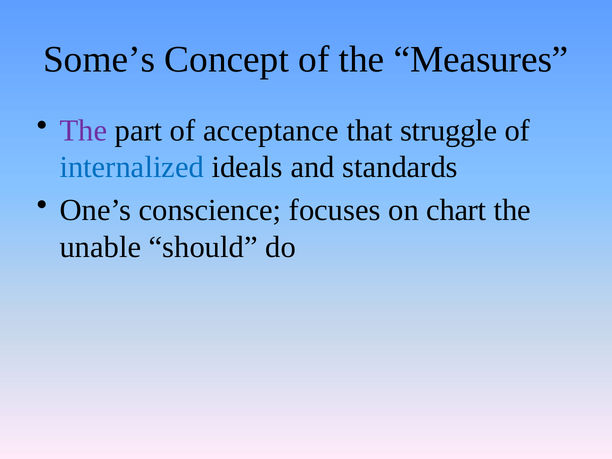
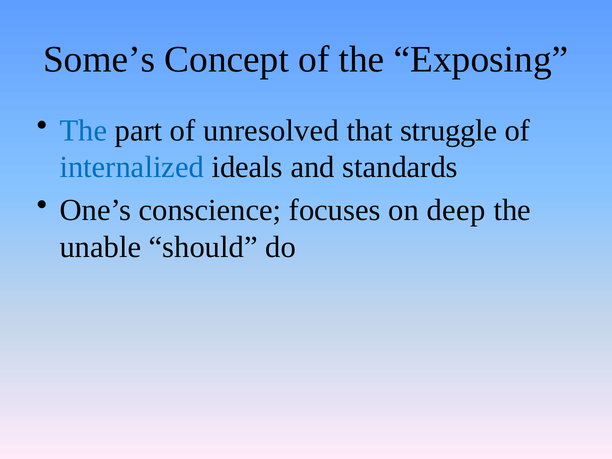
Measures: Measures -> Exposing (481, 59)
The colour: purple -> blue (83, 131)
acceptance: acceptance -> unresolved (271, 131)
chart: chart -> deep (456, 210)
